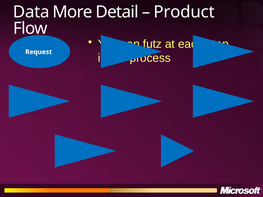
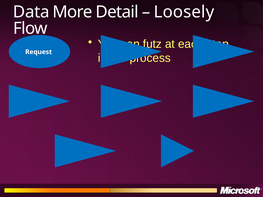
Product: Product -> Loosely (184, 12)
